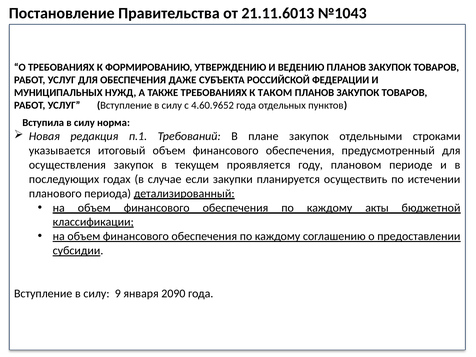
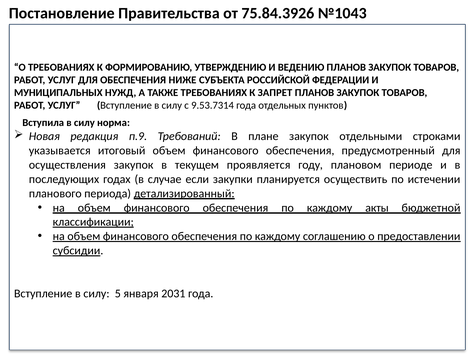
21.11.6013: 21.11.6013 -> 75.84.3926 (278, 13)
ДАЖЕ: ДАЖЕ -> НИЖЕ (182, 80)
ТАКОМ: ТАКОМ -> ЗАПРЕТ (275, 93)
4.60.9652: 4.60.9652 -> 9.53.7314 (213, 105)
п.1: п.1 -> п.9 (138, 136)
9: 9 -> 5 (118, 293)
2090: 2090 -> 2031 (173, 293)
